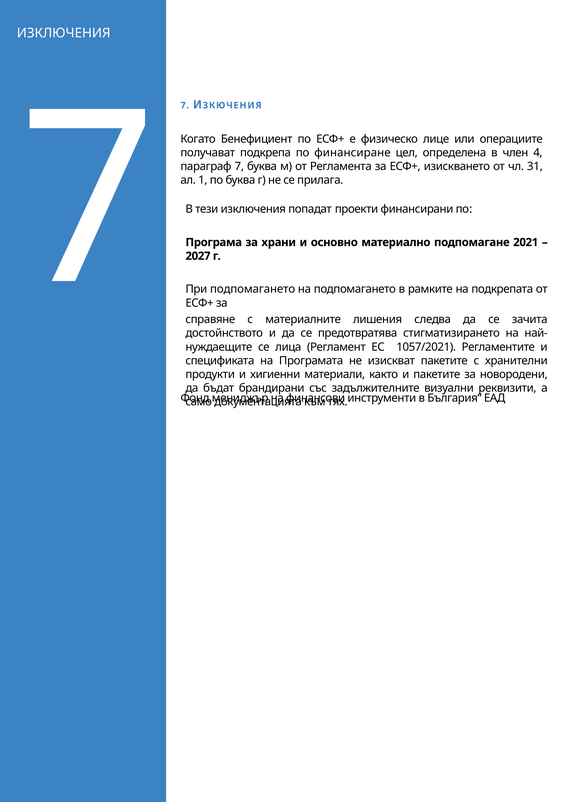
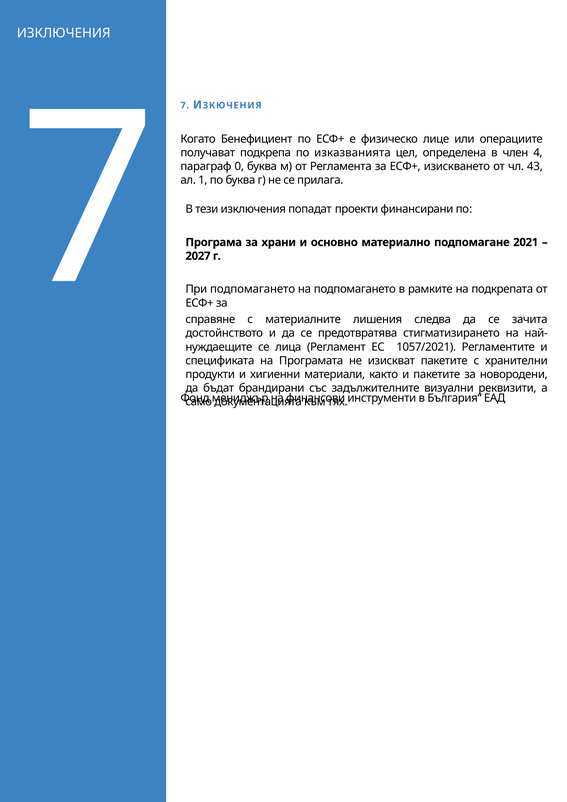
финансиране: финансиране -> изказванията (352, 153)
7: 7 -> 0 (239, 166)
31: 31 -> 43 (535, 166)
